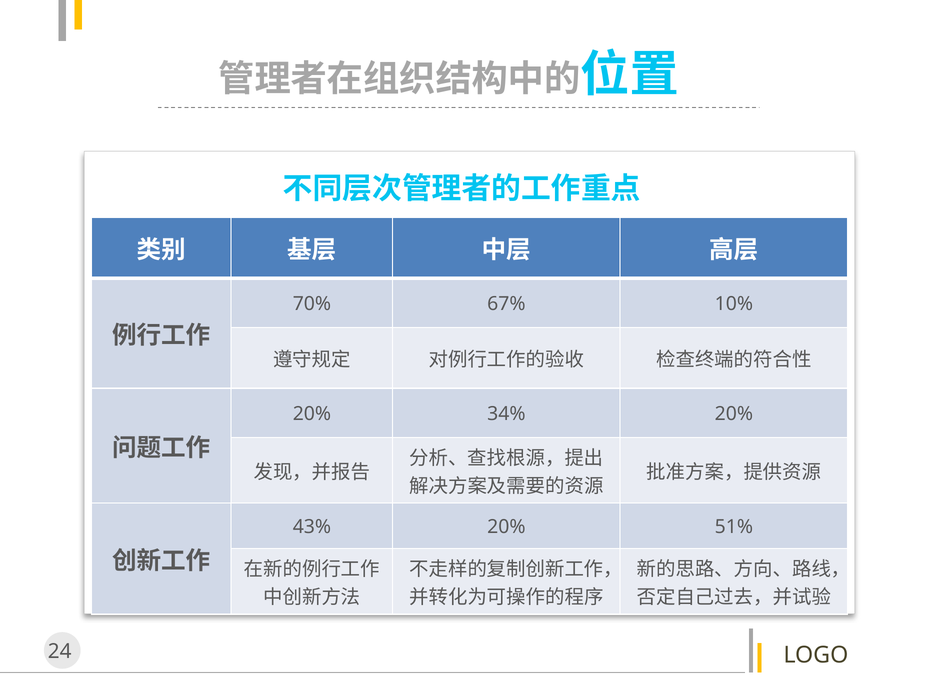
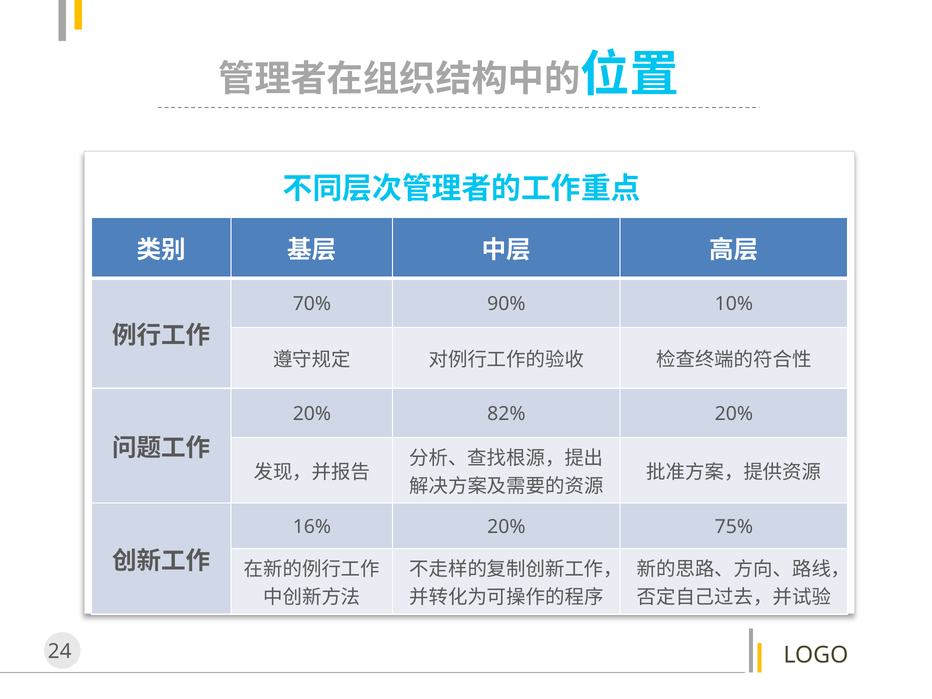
67%: 67% -> 90% (506, 304)
34%: 34% -> 82% (506, 414)
43%: 43% -> 16% (312, 527)
51%: 51% -> 75% (734, 527)
